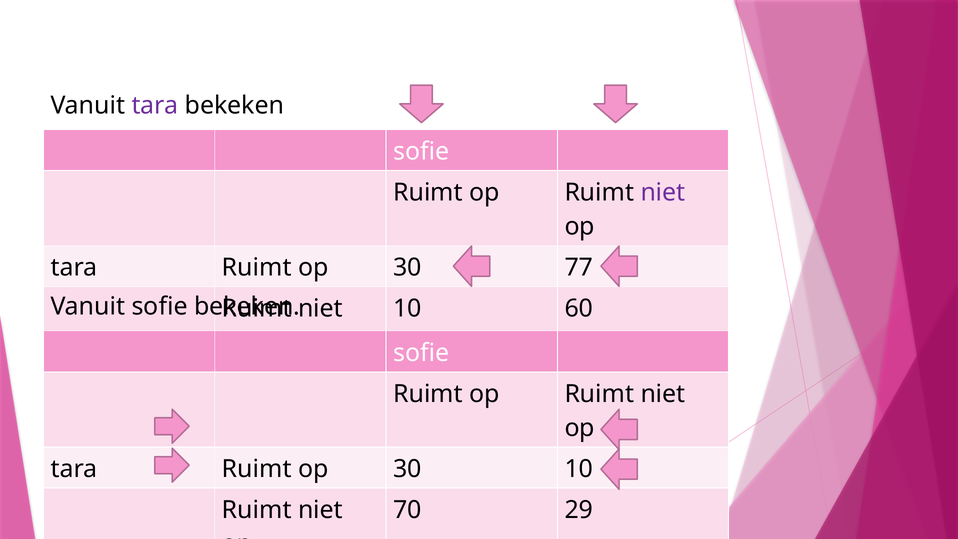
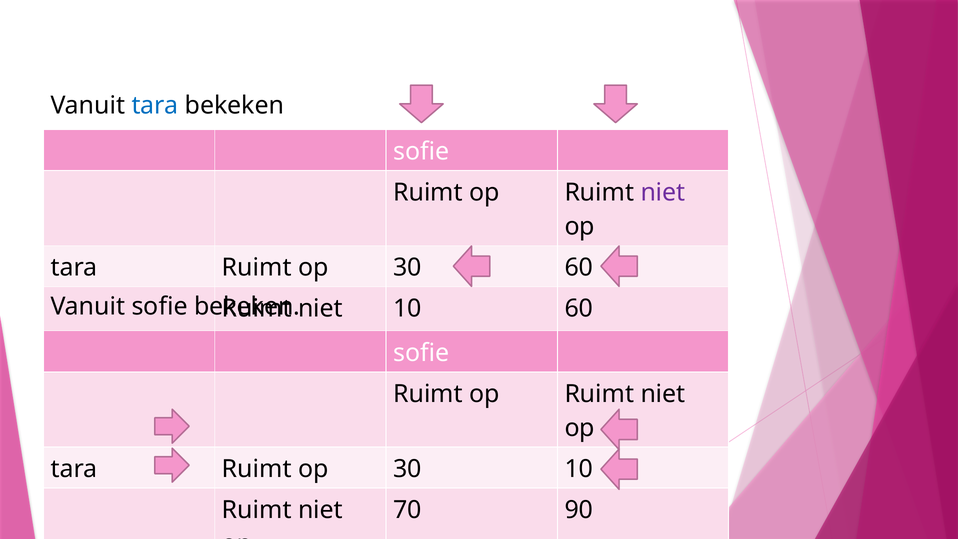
tara colour: purple -> blue (155, 105)
30 77: 77 -> 60 (579, 268)
29: 29 -> 90 (579, 510)
